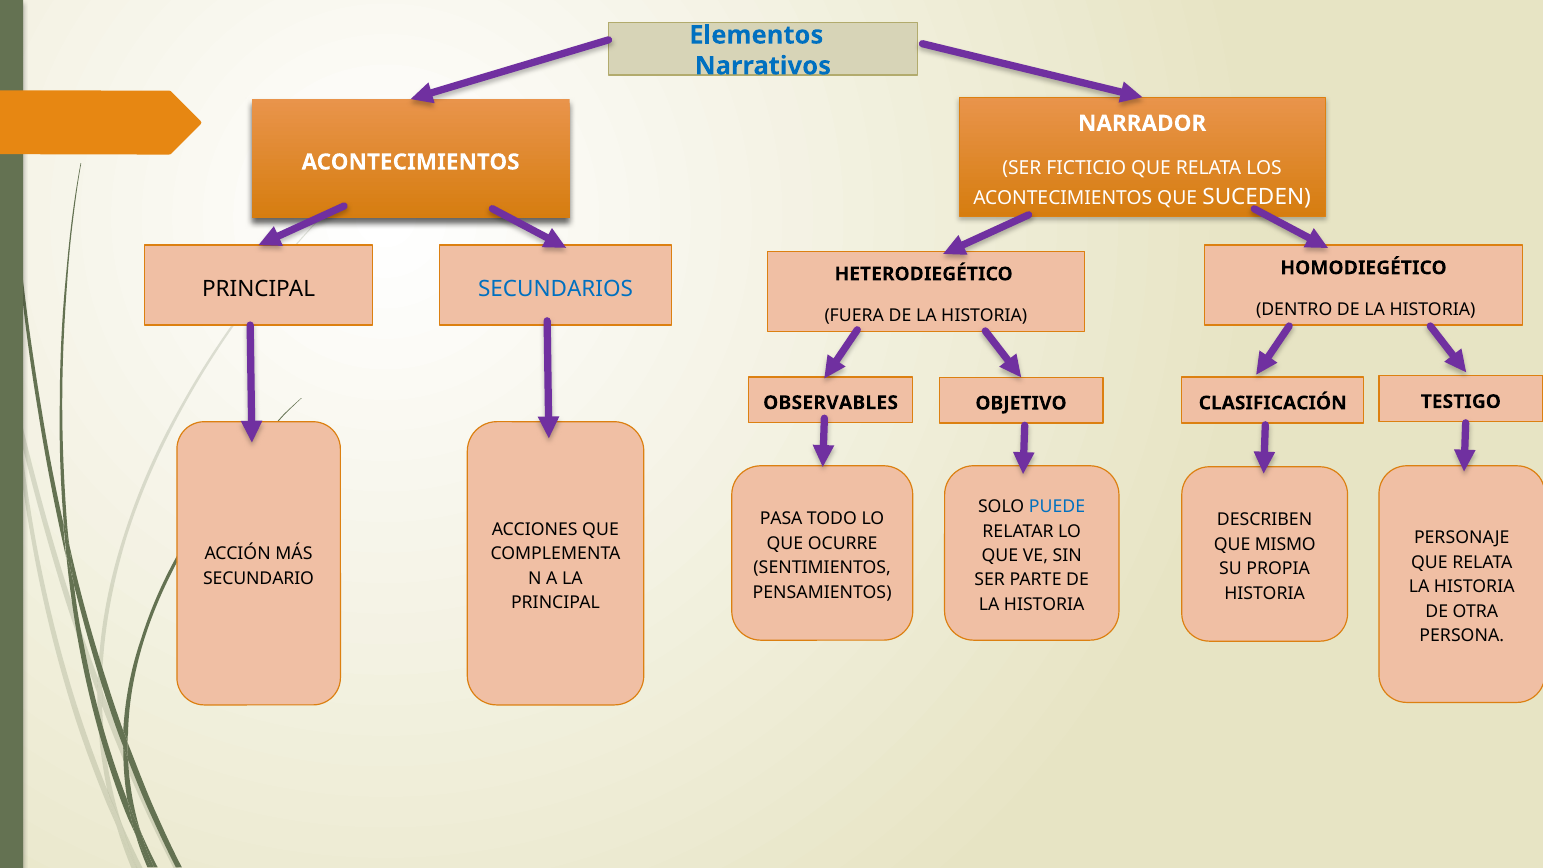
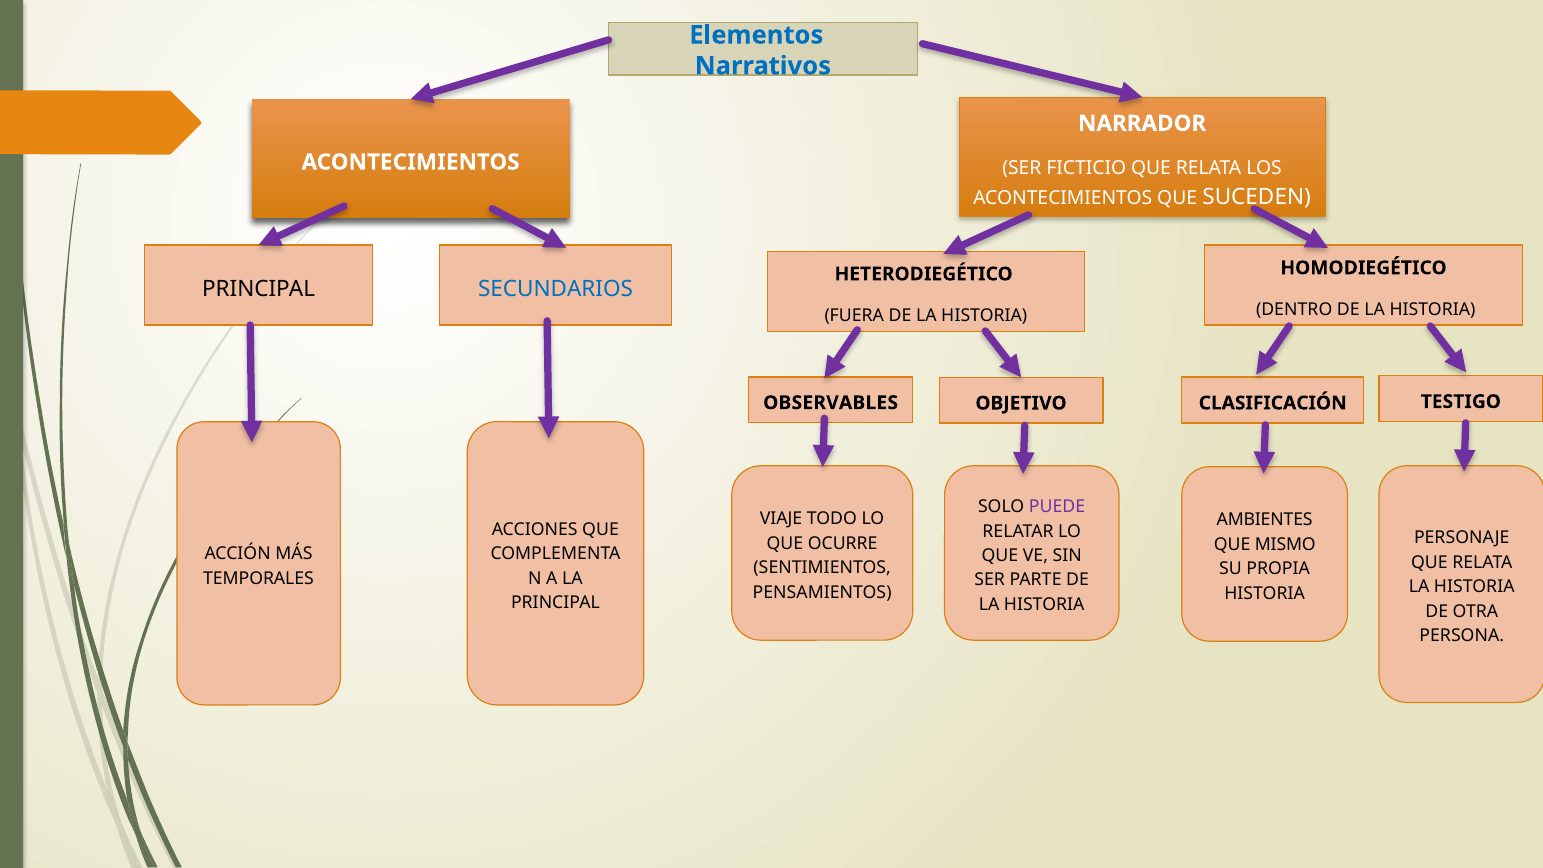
PUEDE colour: blue -> purple (1057, 507)
PASA: PASA -> VIAJE (781, 519)
DESCRIBEN: DESCRIBEN -> AMBIENTES (1265, 520)
SECUNDARIO: SECUNDARIO -> TEMPORALES (258, 578)
